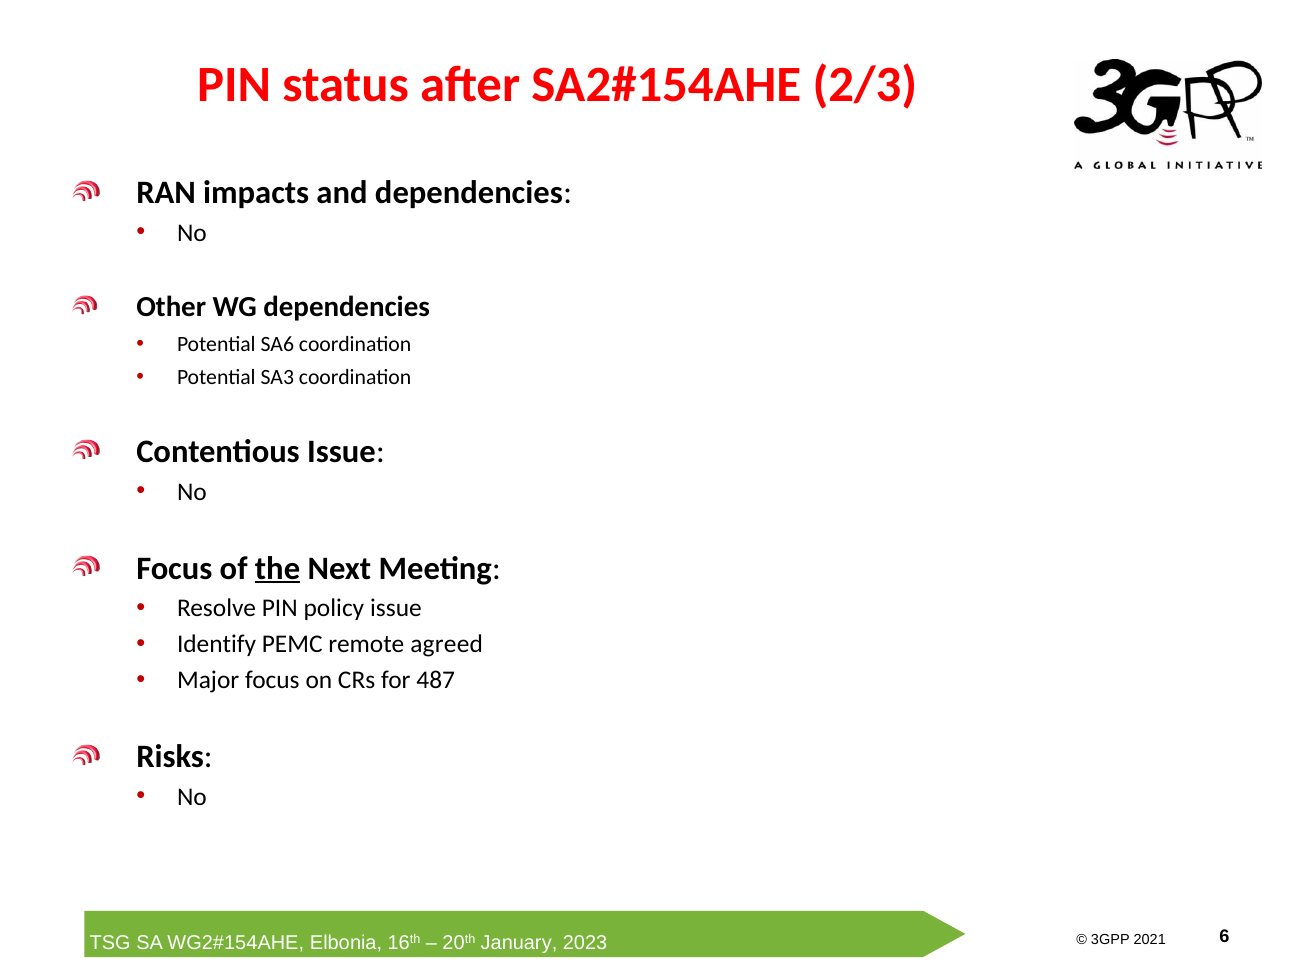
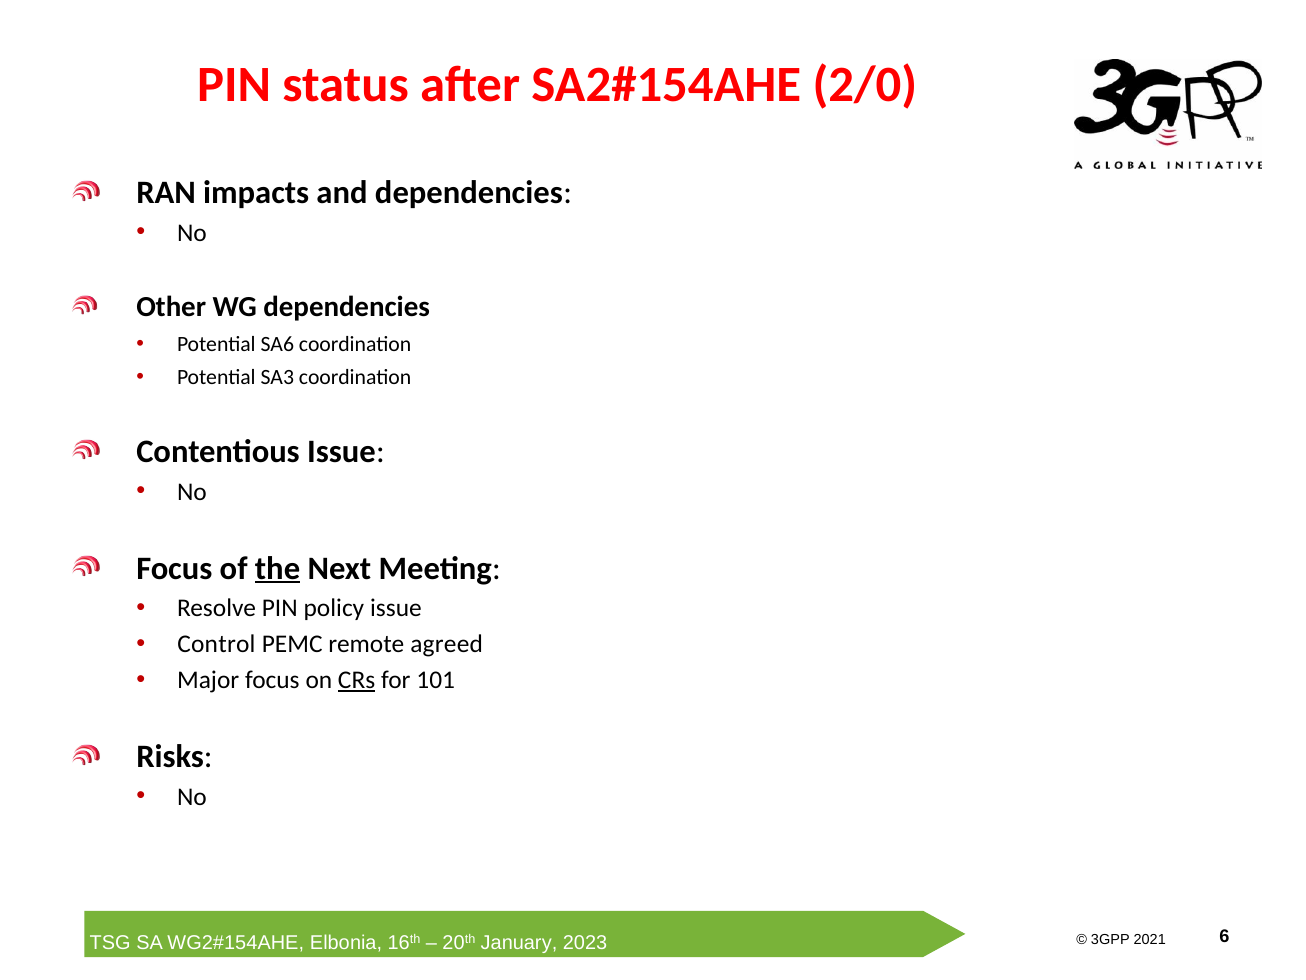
2/3: 2/3 -> 2/0 (865, 84)
Identify: Identify -> Control (216, 644)
CRs underline: none -> present (357, 680)
487: 487 -> 101 (436, 680)
